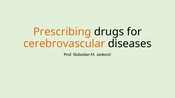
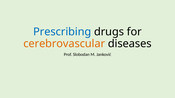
Prescribing colour: orange -> blue (62, 32)
